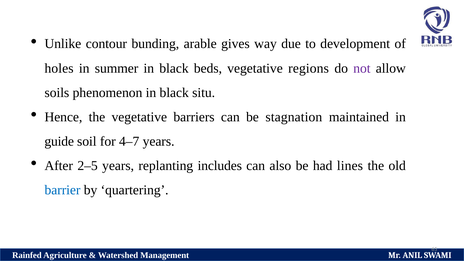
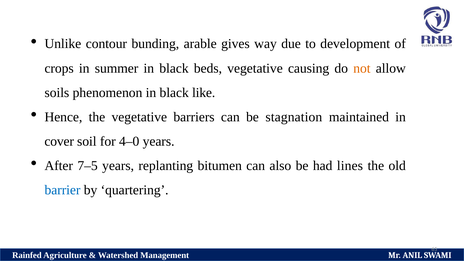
holes: holes -> crops (59, 68)
regions: regions -> causing (309, 68)
not colour: purple -> orange (362, 68)
situ: situ -> like (204, 93)
guide: guide -> cover (59, 141)
4–7: 4–7 -> 4–0 (129, 141)
2–5: 2–5 -> 7–5 (88, 166)
includes: includes -> bitumen (220, 166)
